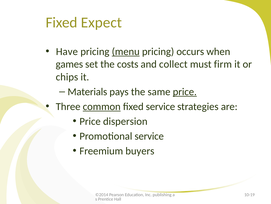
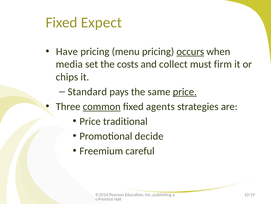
menu underline: present -> none (126, 51)
occurs underline: none -> present (190, 51)
games: games -> media (69, 64)
Materials: Materials -> Standard (87, 91)
fixed service: service -> agents (160, 106)
dispersion: dispersion -> traditional (125, 121)
Promotional service: service -> decide (149, 136)
buyers: buyers -> careful (140, 150)
